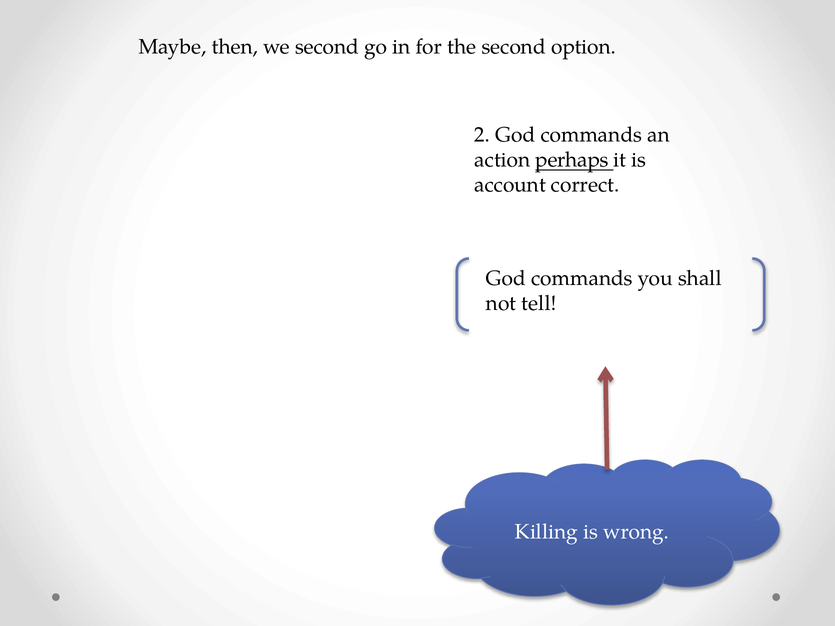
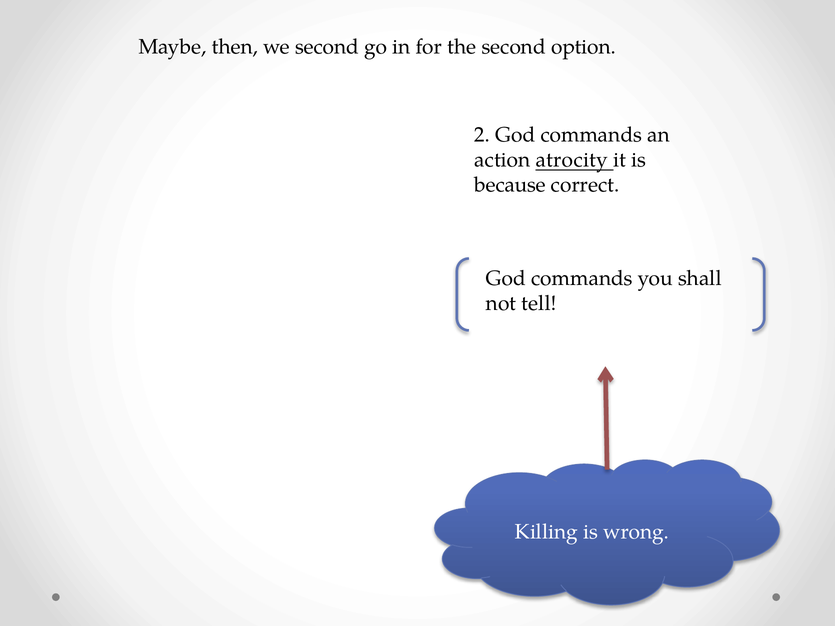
perhaps: perhaps -> atrocity (572, 160)
account: account -> because (510, 185)
